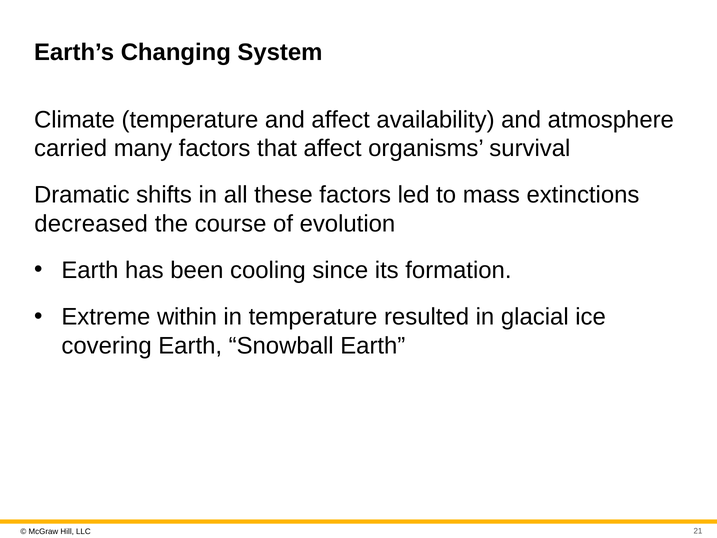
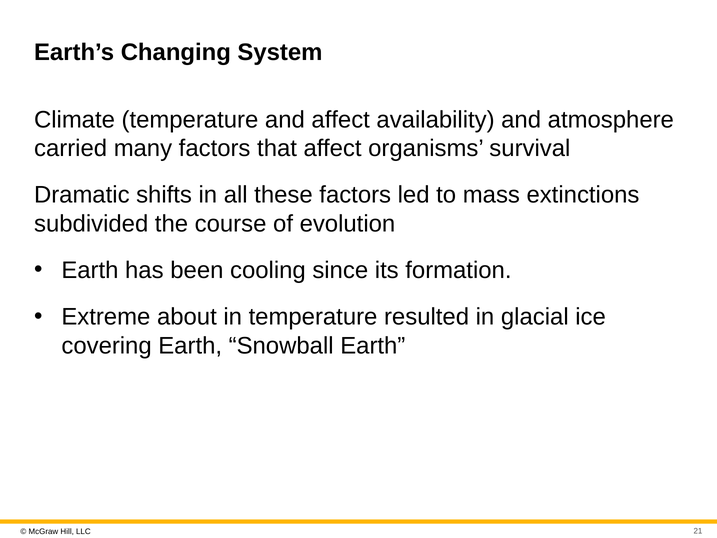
decreased: decreased -> subdivided (91, 224)
within: within -> about (187, 317)
